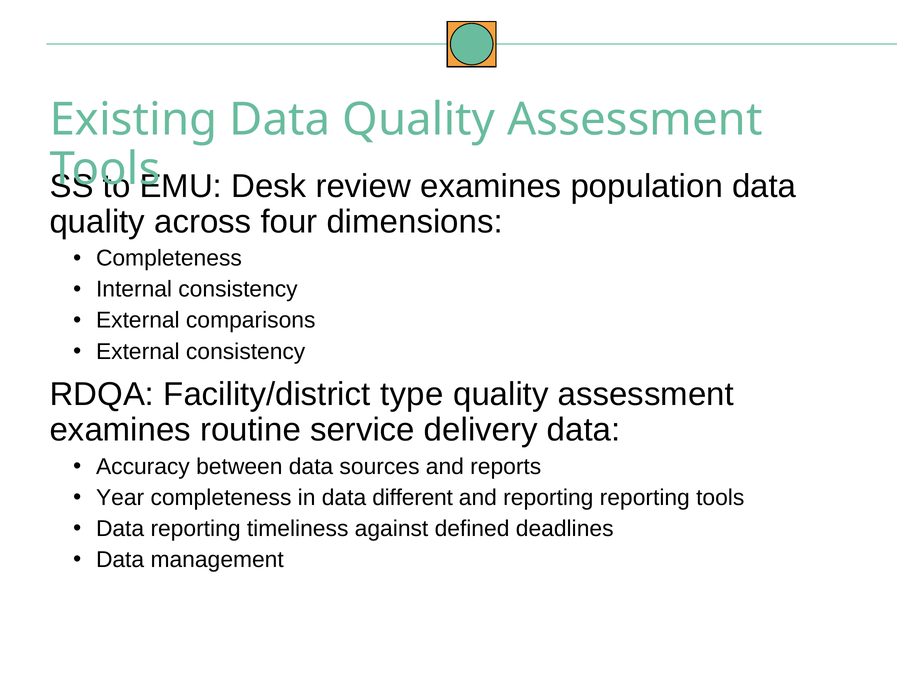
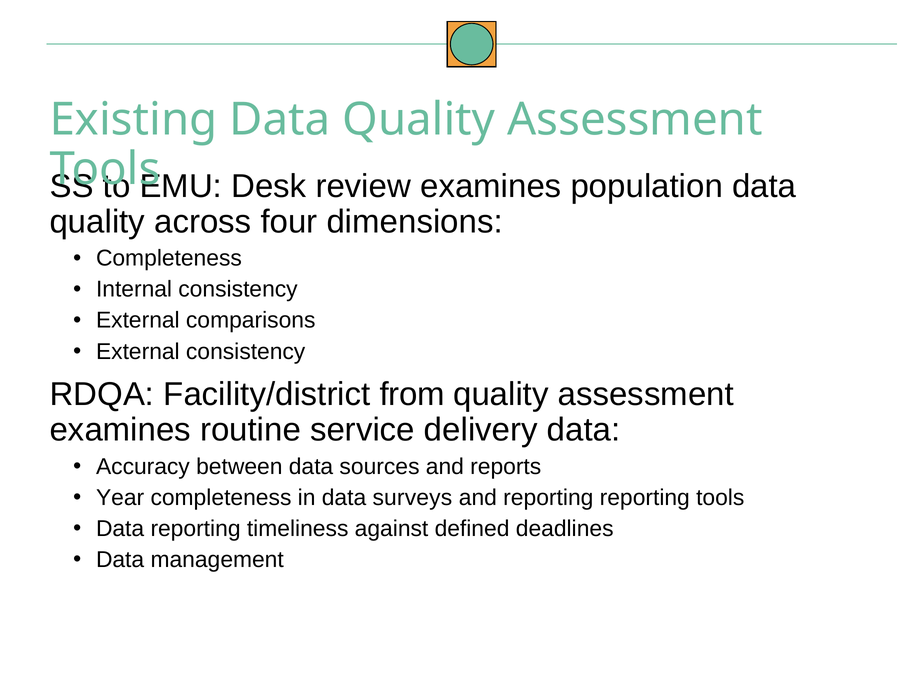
type: type -> from (412, 394)
different: different -> surveys (412, 497)
